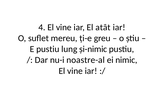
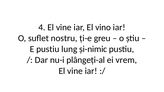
atât: atât -> vino (103, 27)
mereu: mereu -> nostru (64, 38)
noastre-al: noastre-al -> plângeți-al (86, 60)
nimic: nimic -> vrem (126, 60)
